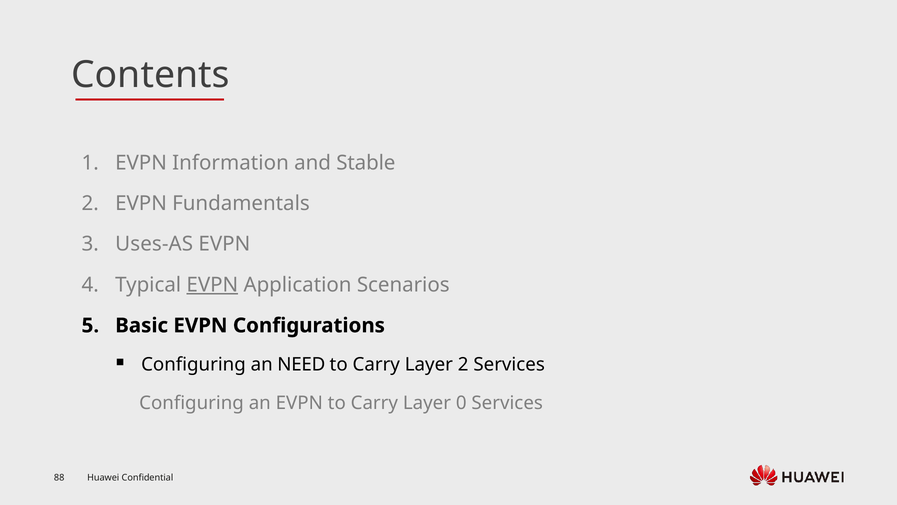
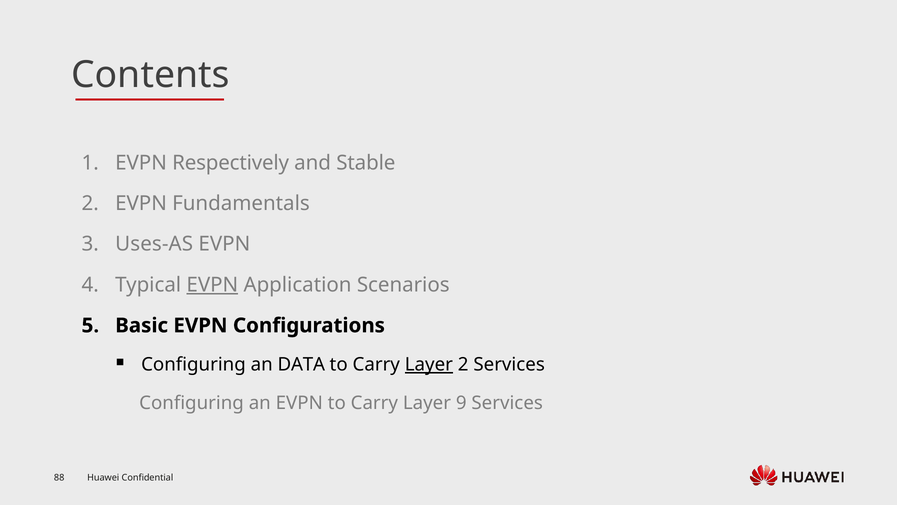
Information: Information -> Respectively (231, 163)
NEED: NEED -> DATA (301, 364)
Layer underline: none -> present (429, 364)
0: 0 -> 9 (461, 402)
